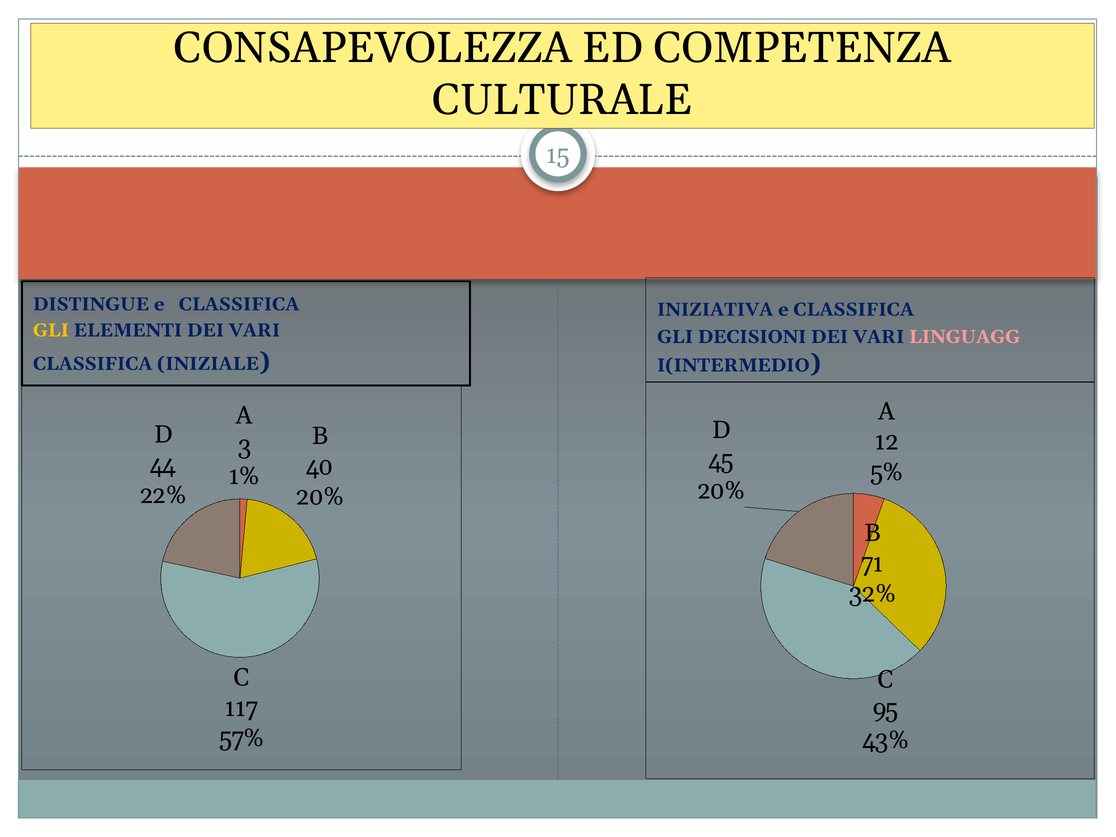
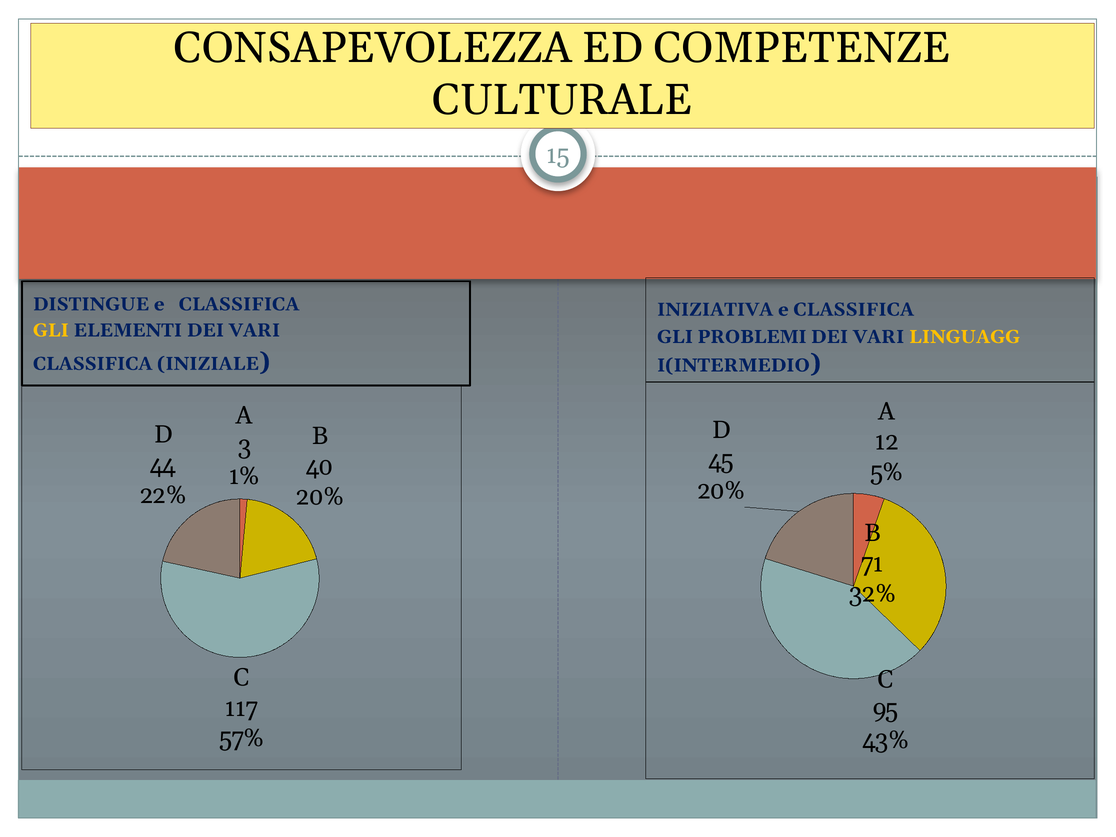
COMPETENZA: COMPETENZA -> COMPETENZE (802, 48)
DECISIONI: DECISIONI -> PROBLEMI (752, 337)
LINGUAGG colour: pink -> yellow (965, 337)
